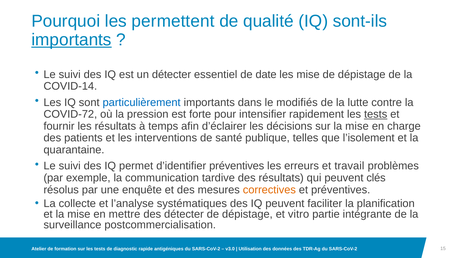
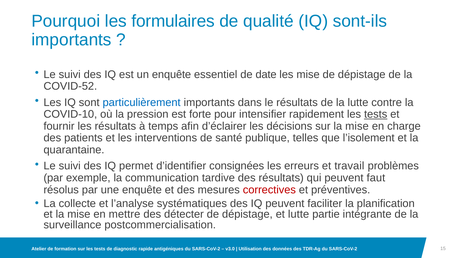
permettent: permettent -> formulaires (173, 21)
importants underline: present -> none (72, 40)
un détecter: détecter -> enquête (172, 74)
COVID-14: COVID-14 -> COVID-52 (70, 86)
le modifiés: modifiés -> résultats (297, 102)
COVID-72: COVID-72 -> COVID-10 (70, 114)
d’identifier préventives: préventives -> consignées (237, 166)
clés: clés -> faut (376, 178)
correctives colour: orange -> red (269, 189)
et vitro: vitro -> lutte (299, 214)
